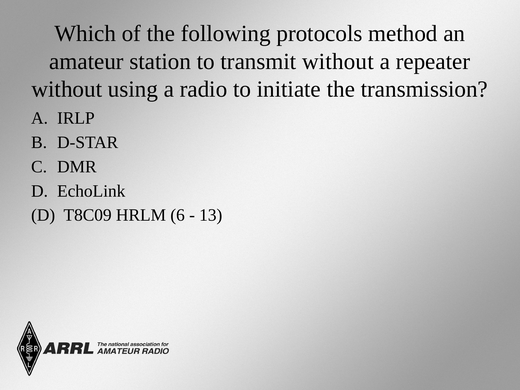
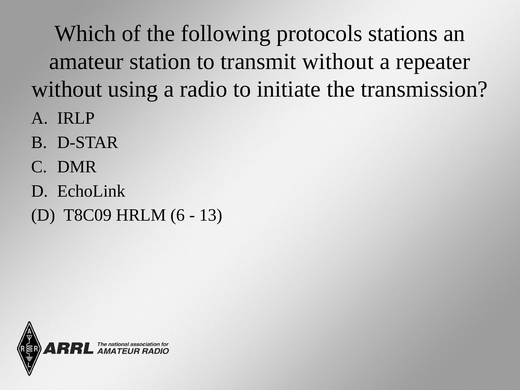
method: method -> stations (403, 34)
